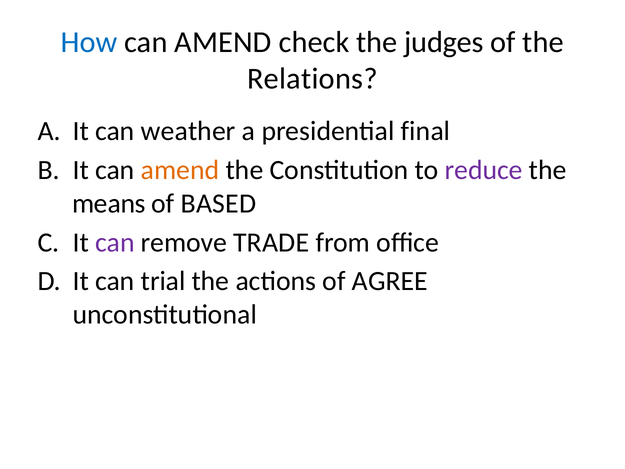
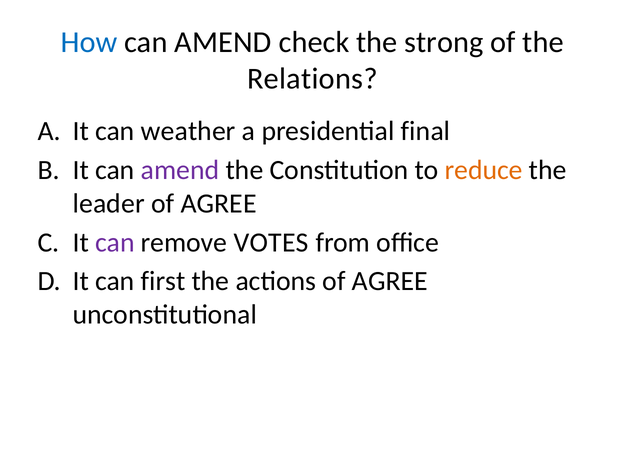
judges: judges -> strong (444, 42)
amend colour: orange -> purple (180, 170)
reduce colour: purple -> orange (484, 170)
means: means -> leader (109, 203)
BASED: BASED -> AGREE (219, 203)
TRADE: TRADE -> VOTES (271, 242)
trial: trial -> first (163, 281)
